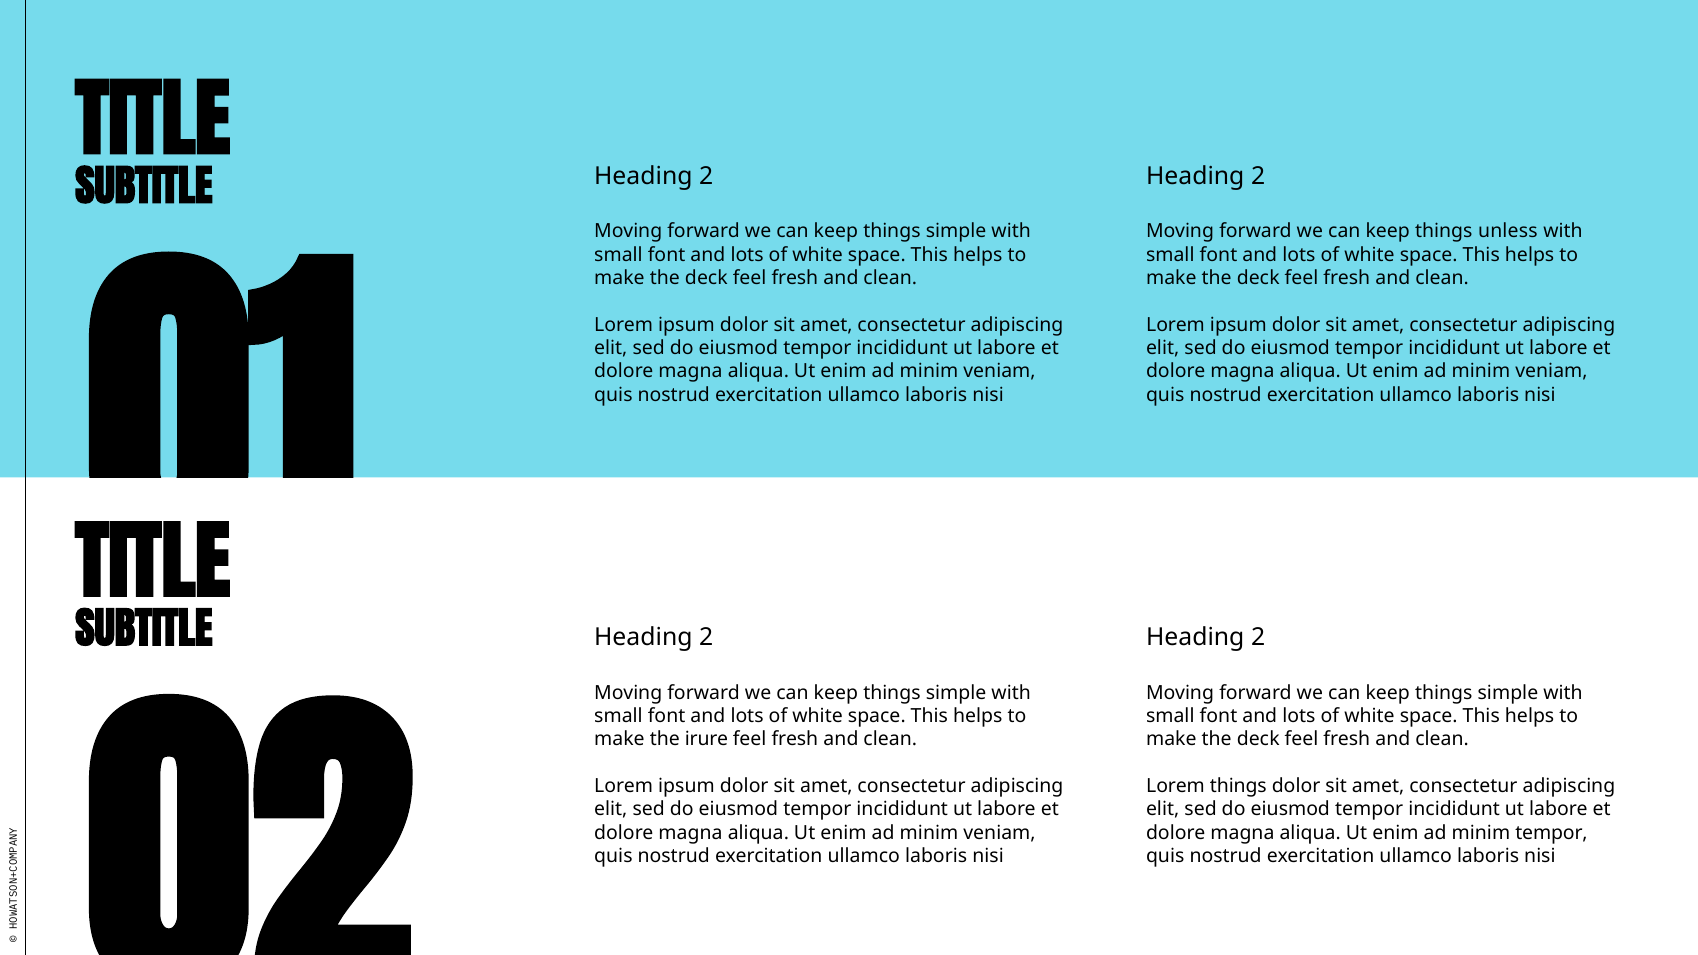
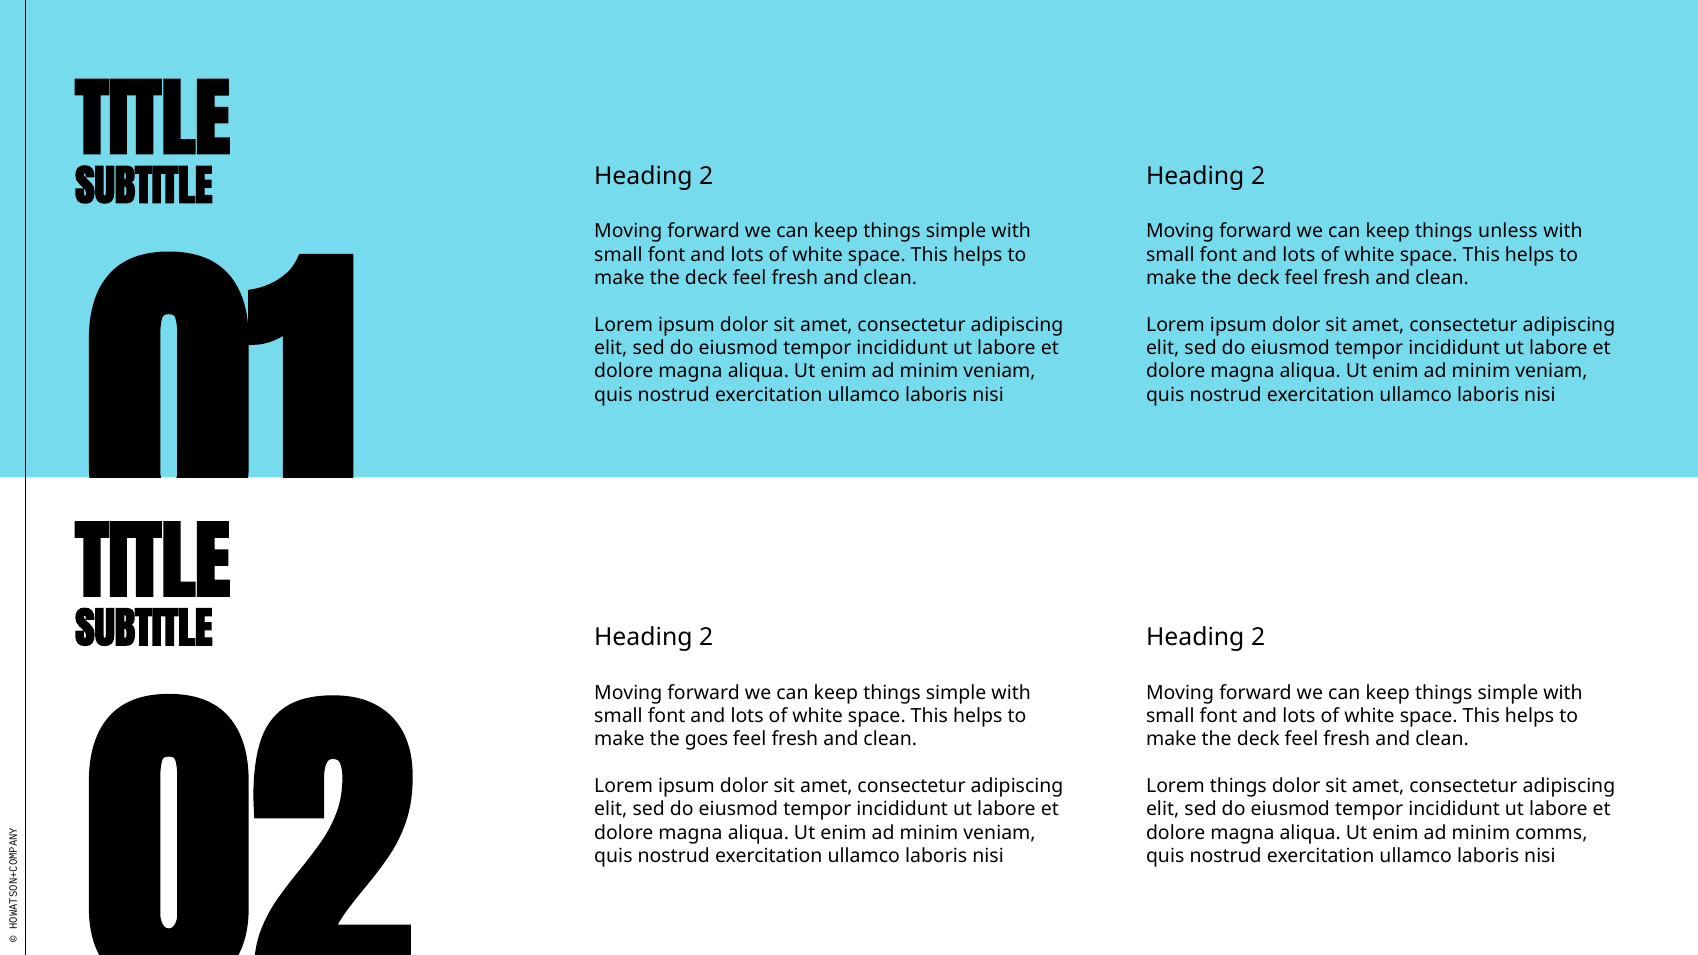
irure: irure -> goes (706, 739)
minim tempor: tempor -> comms (1551, 833)
